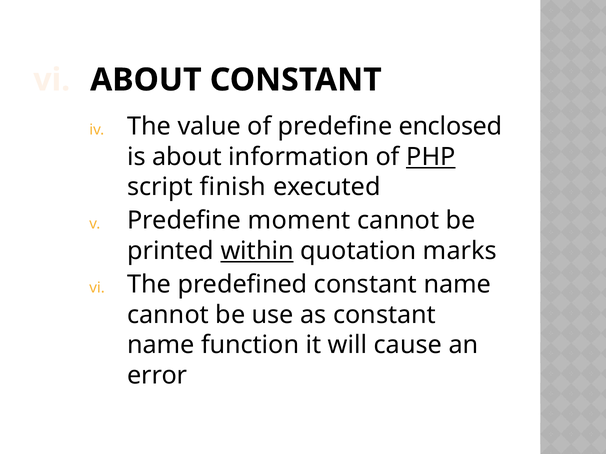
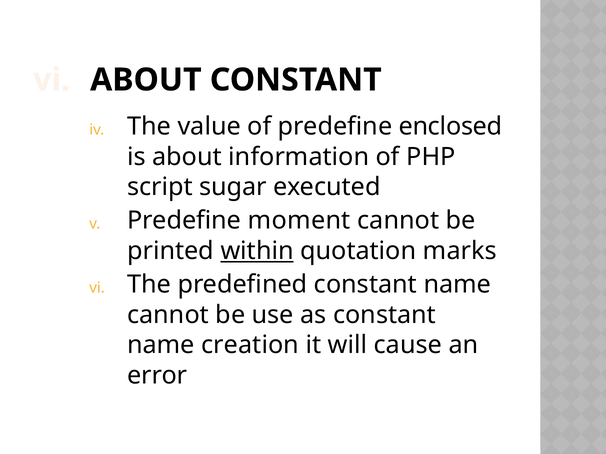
PHP underline: present -> none (431, 157)
finish: finish -> sugar (233, 187)
function: function -> creation (250, 345)
